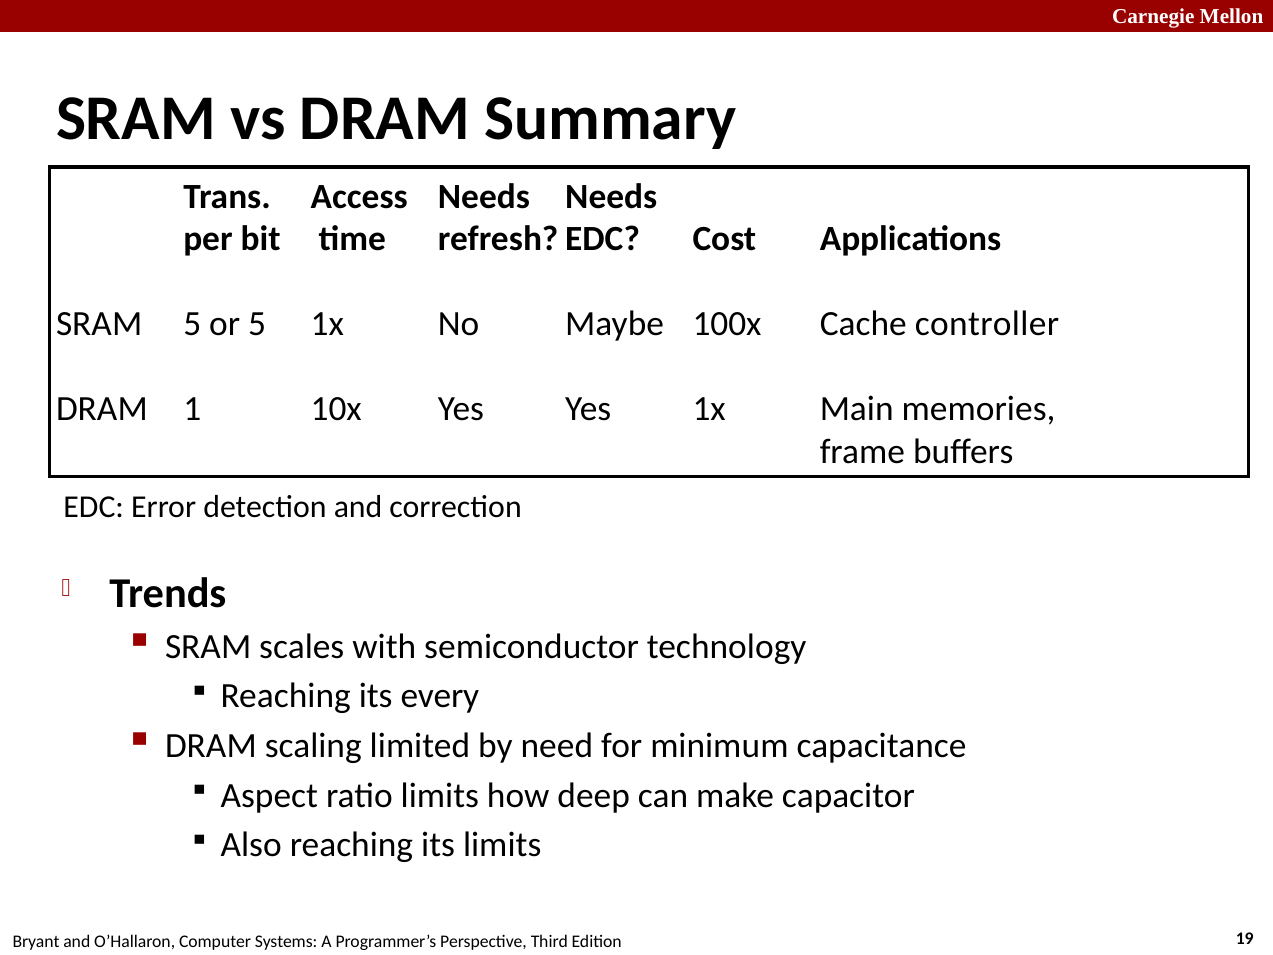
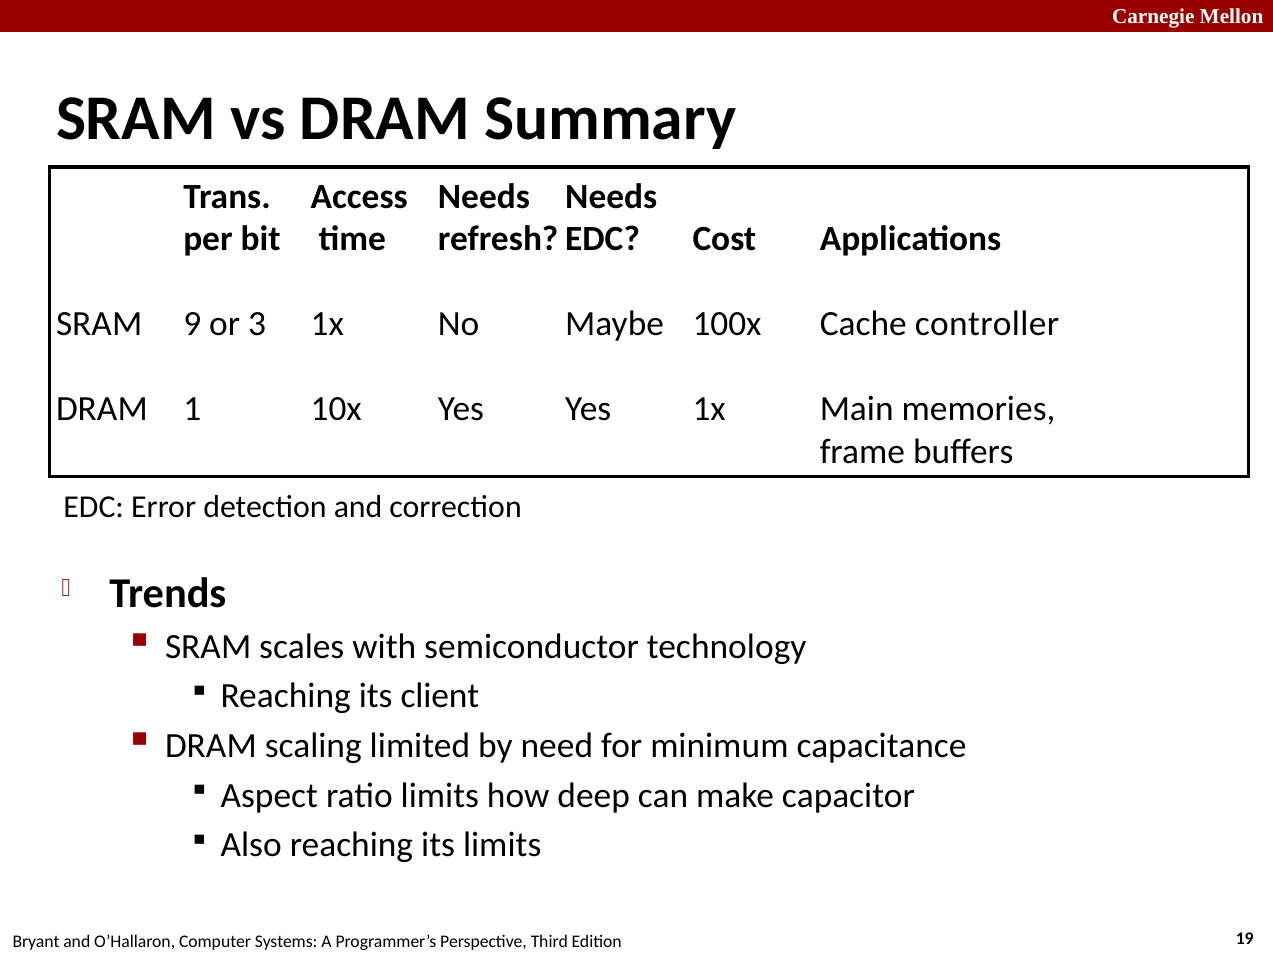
SRAM 5: 5 -> 9 (192, 324)
or 5: 5 -> 3 (257, 324)
every: every -> client (440, 696)
